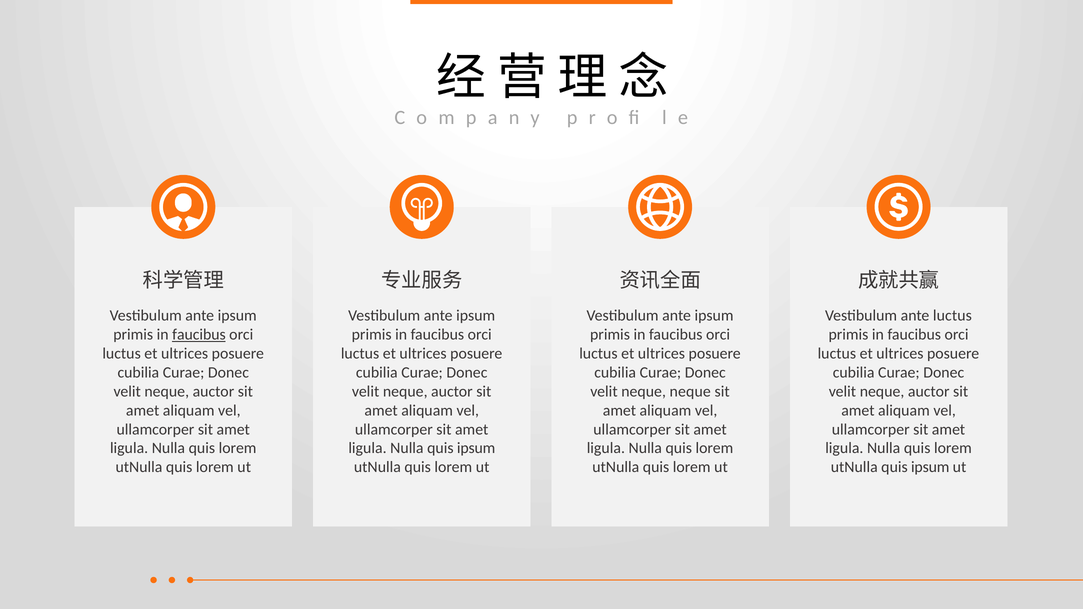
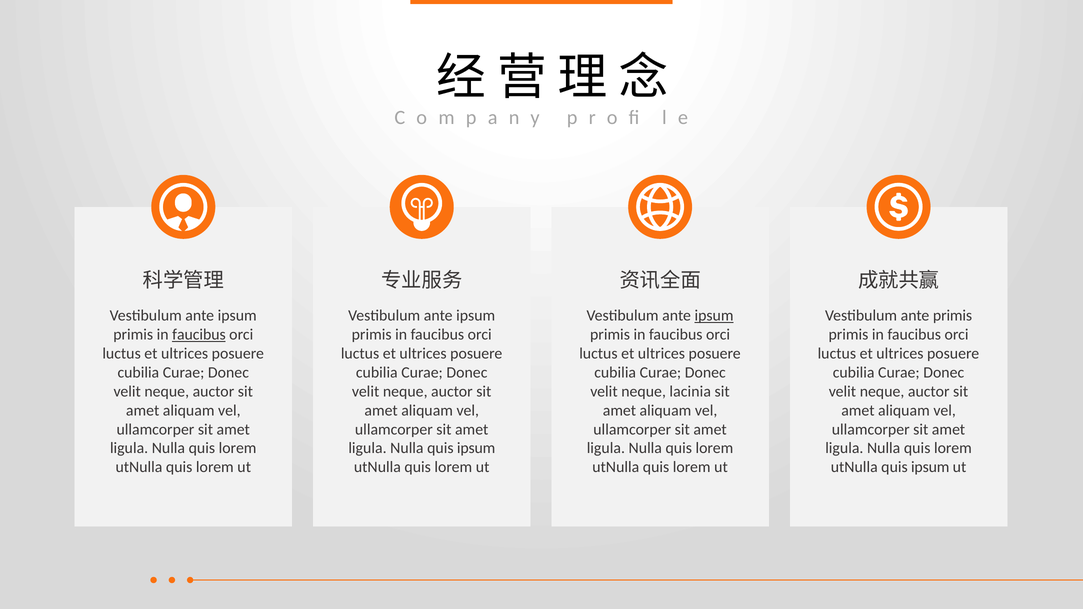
ipsum underline: none -> present (714, 316)
ante luctus: luctus -> primis (953, 316)
neque neque: neque -> lacinia (690, 392)
